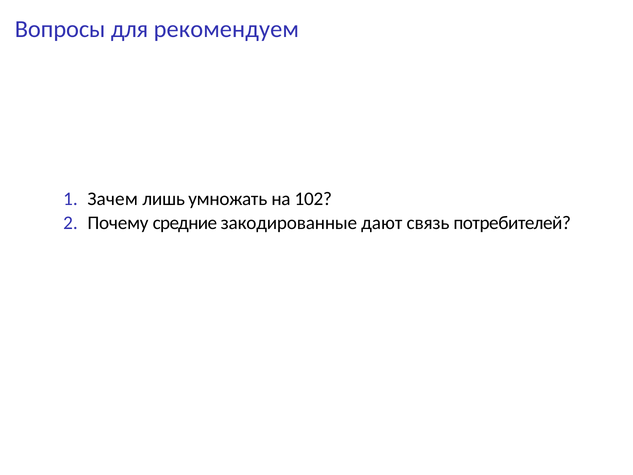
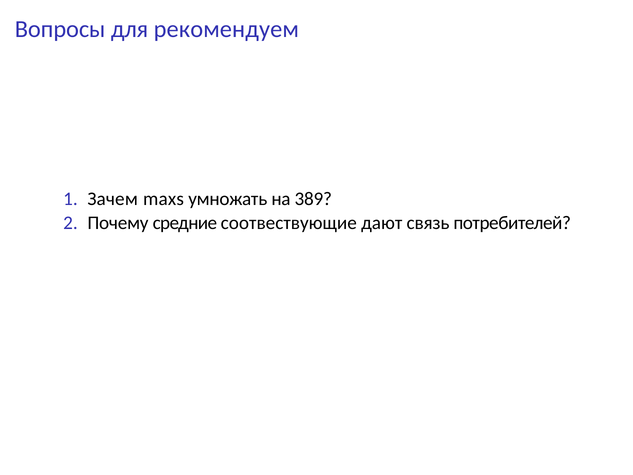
лишь: лишь -> maxs (163, 199)
102: 102 -> 389 (313, 199)
закодированные: закодированные -> соотвествующие (289, 223)
